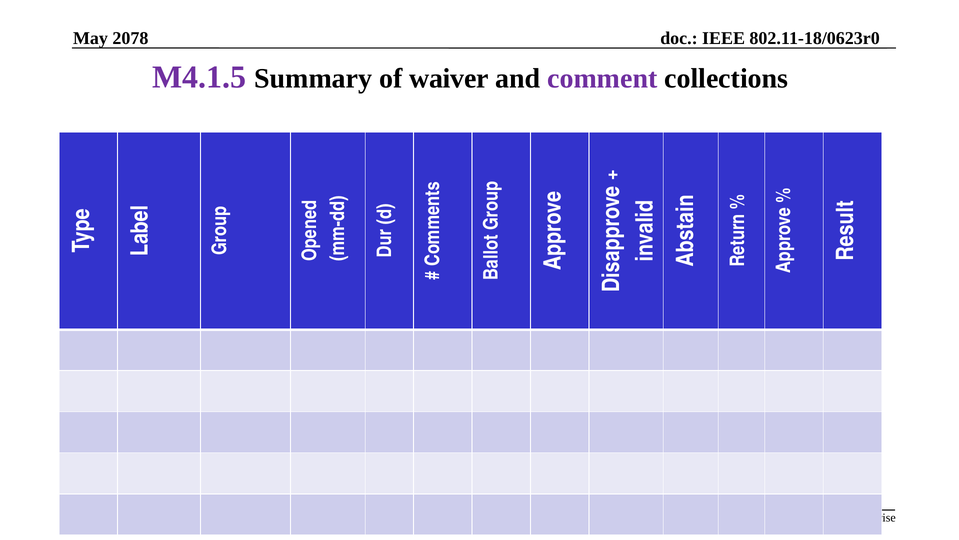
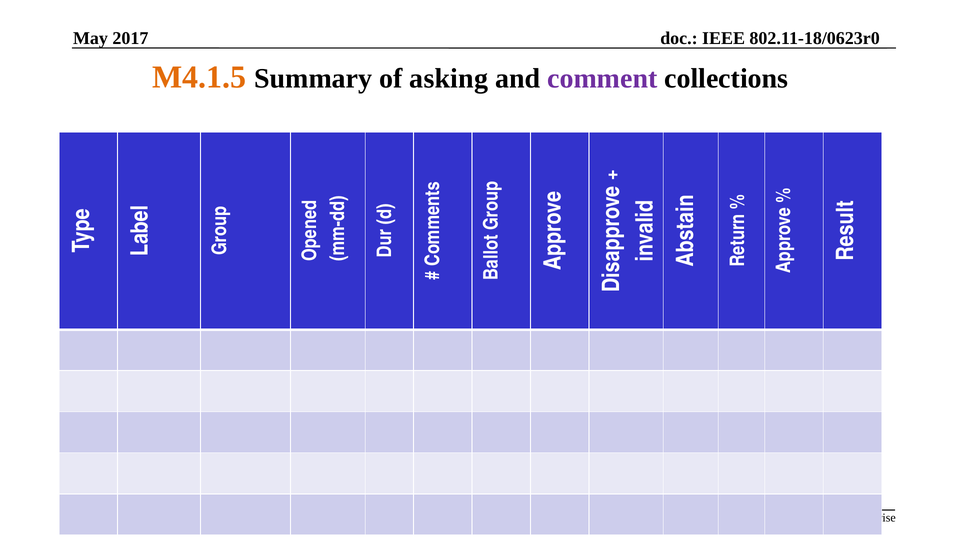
2078: 2078 -> 2017 (130, 38)
M4.1.5 colour: purple -> orange (199, 77)
waiver: waiver -> asking (449, 78)
